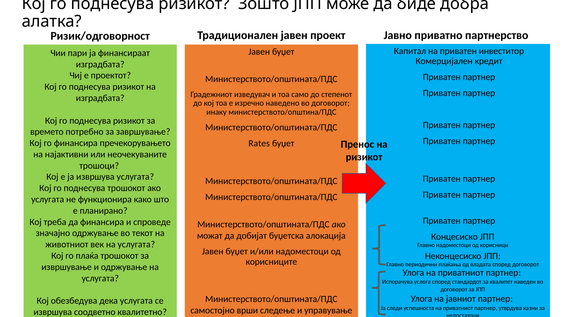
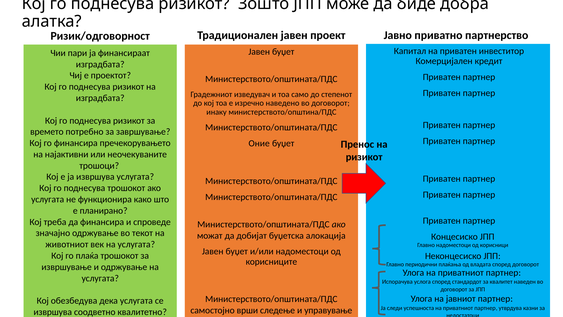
Rates: Rates -> Оние (259, 143)
